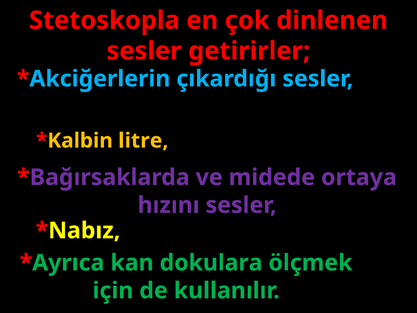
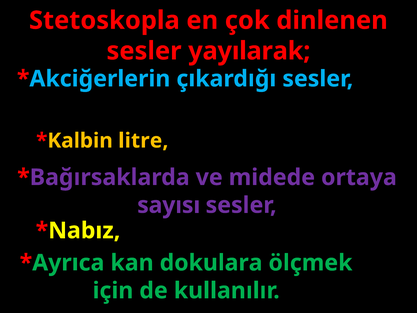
getirirler: getirirler -> yayılarak (249, 51)
hızını: hızını -> sayısı (169, 205)
